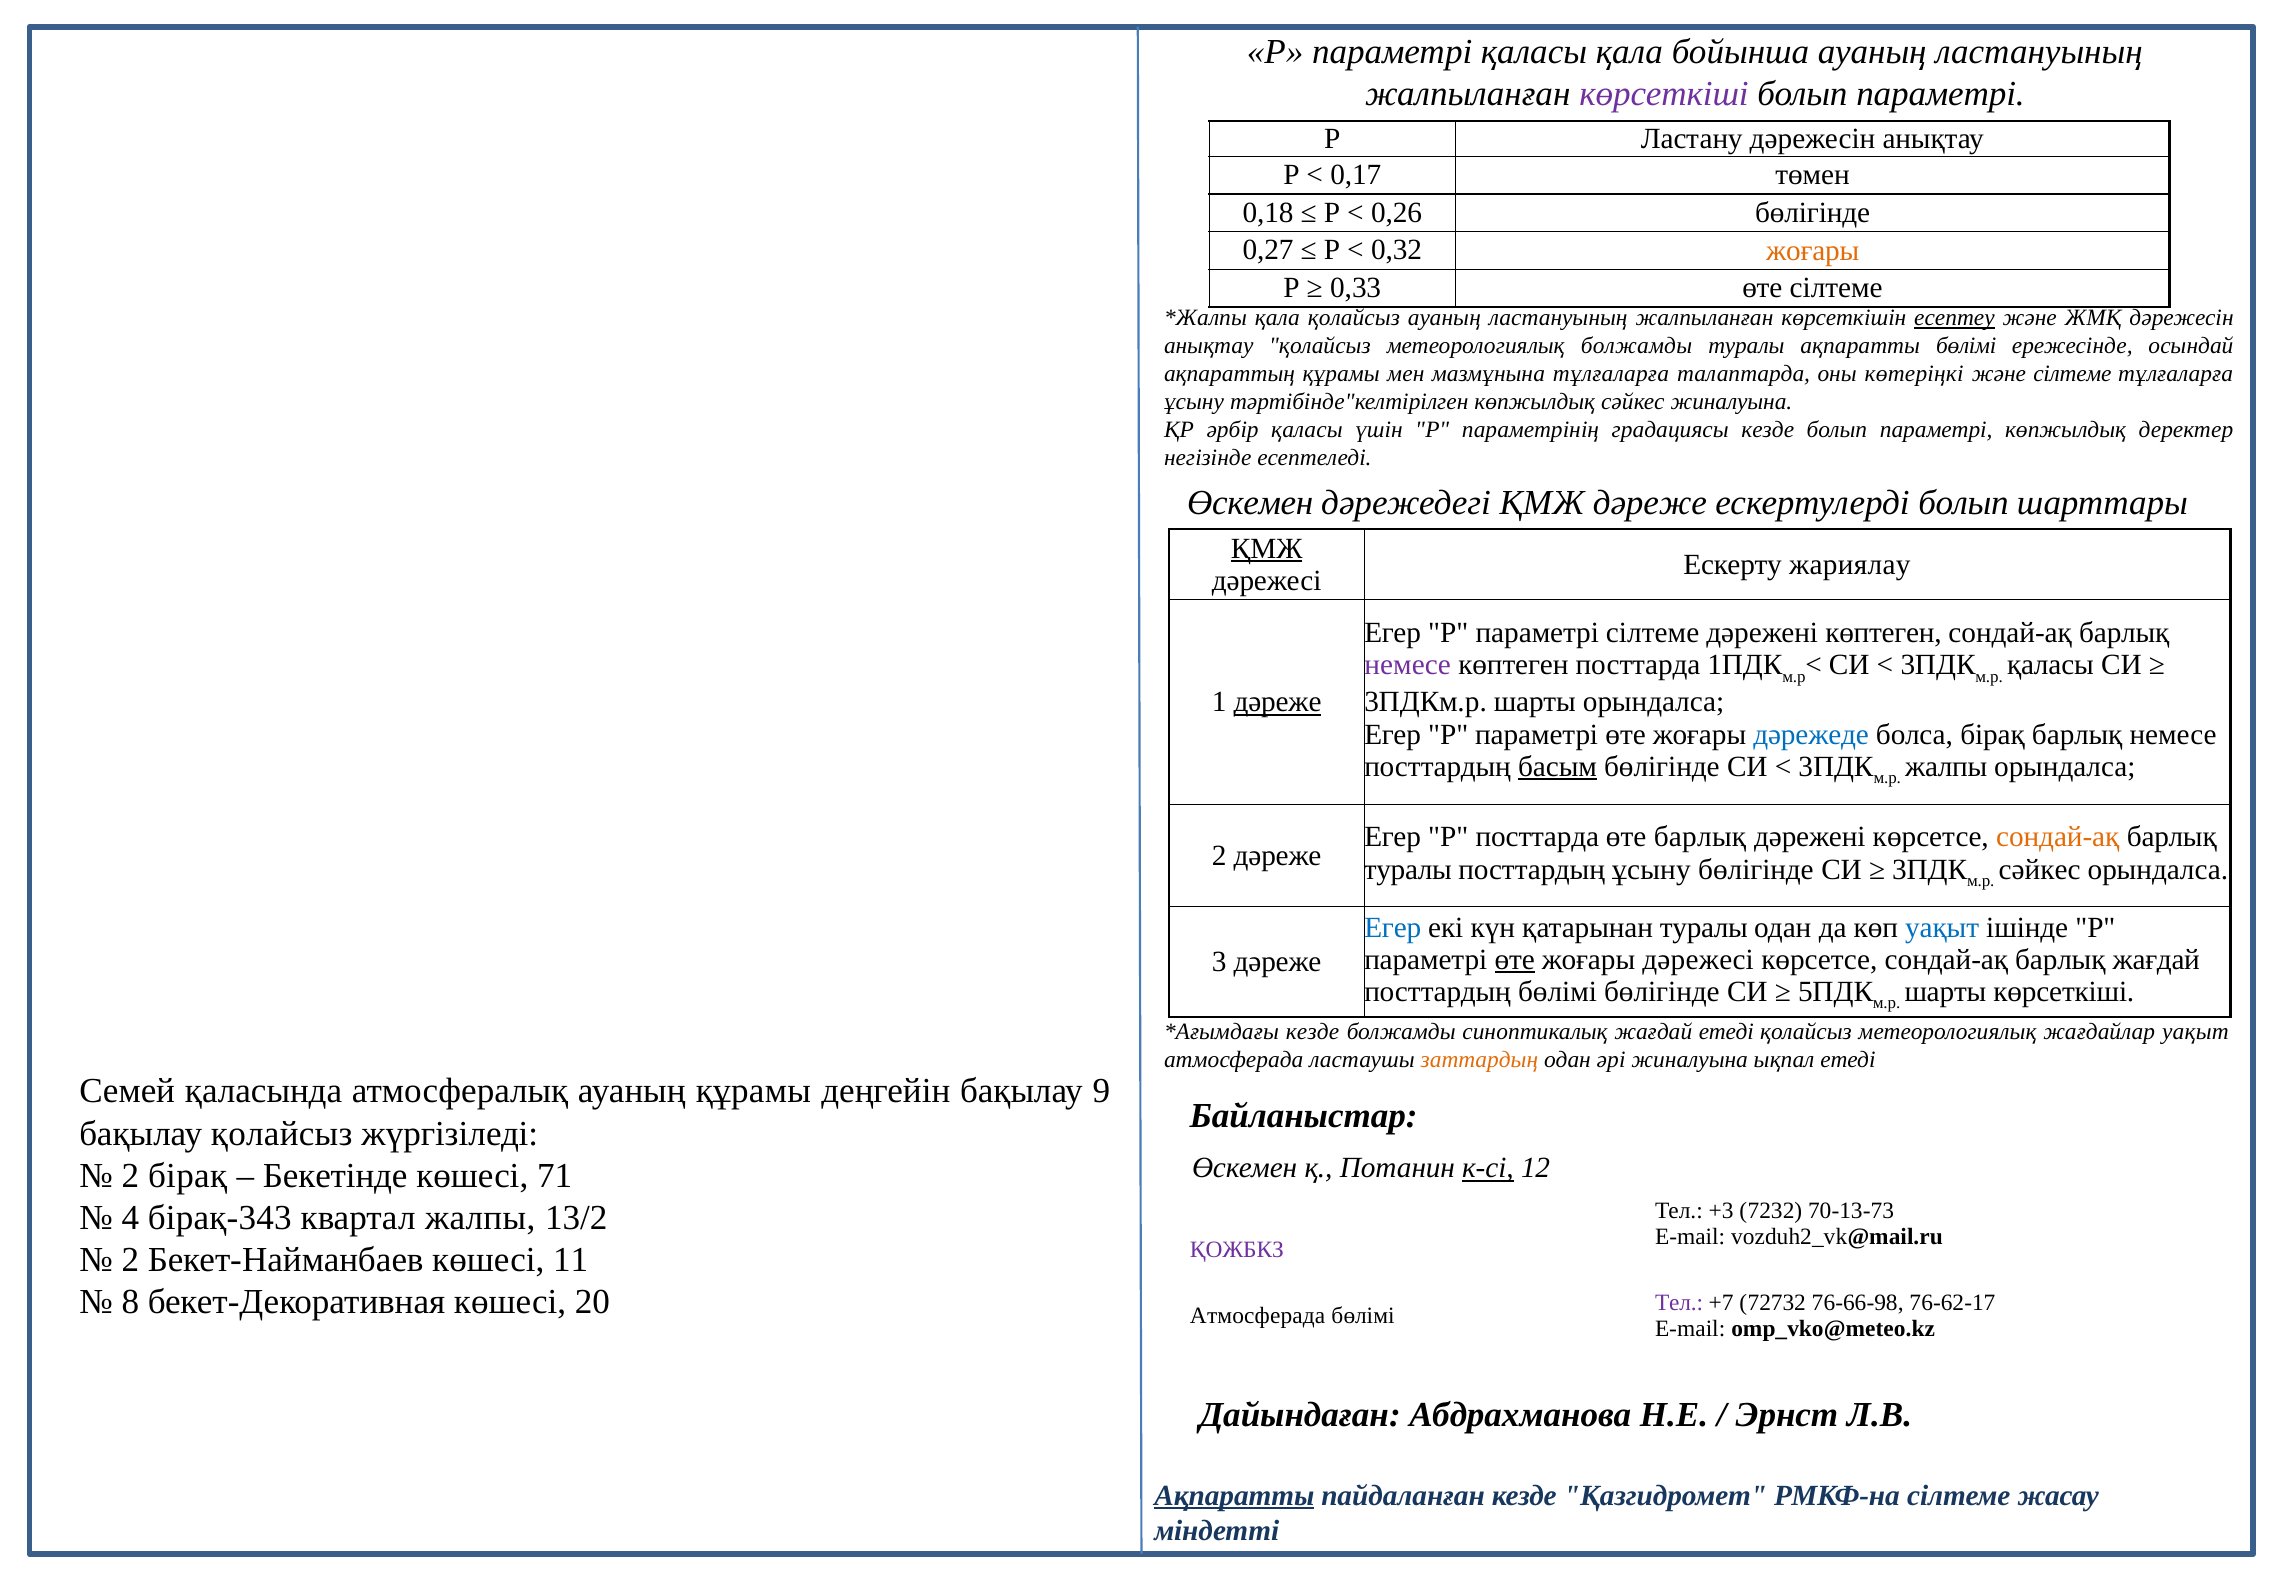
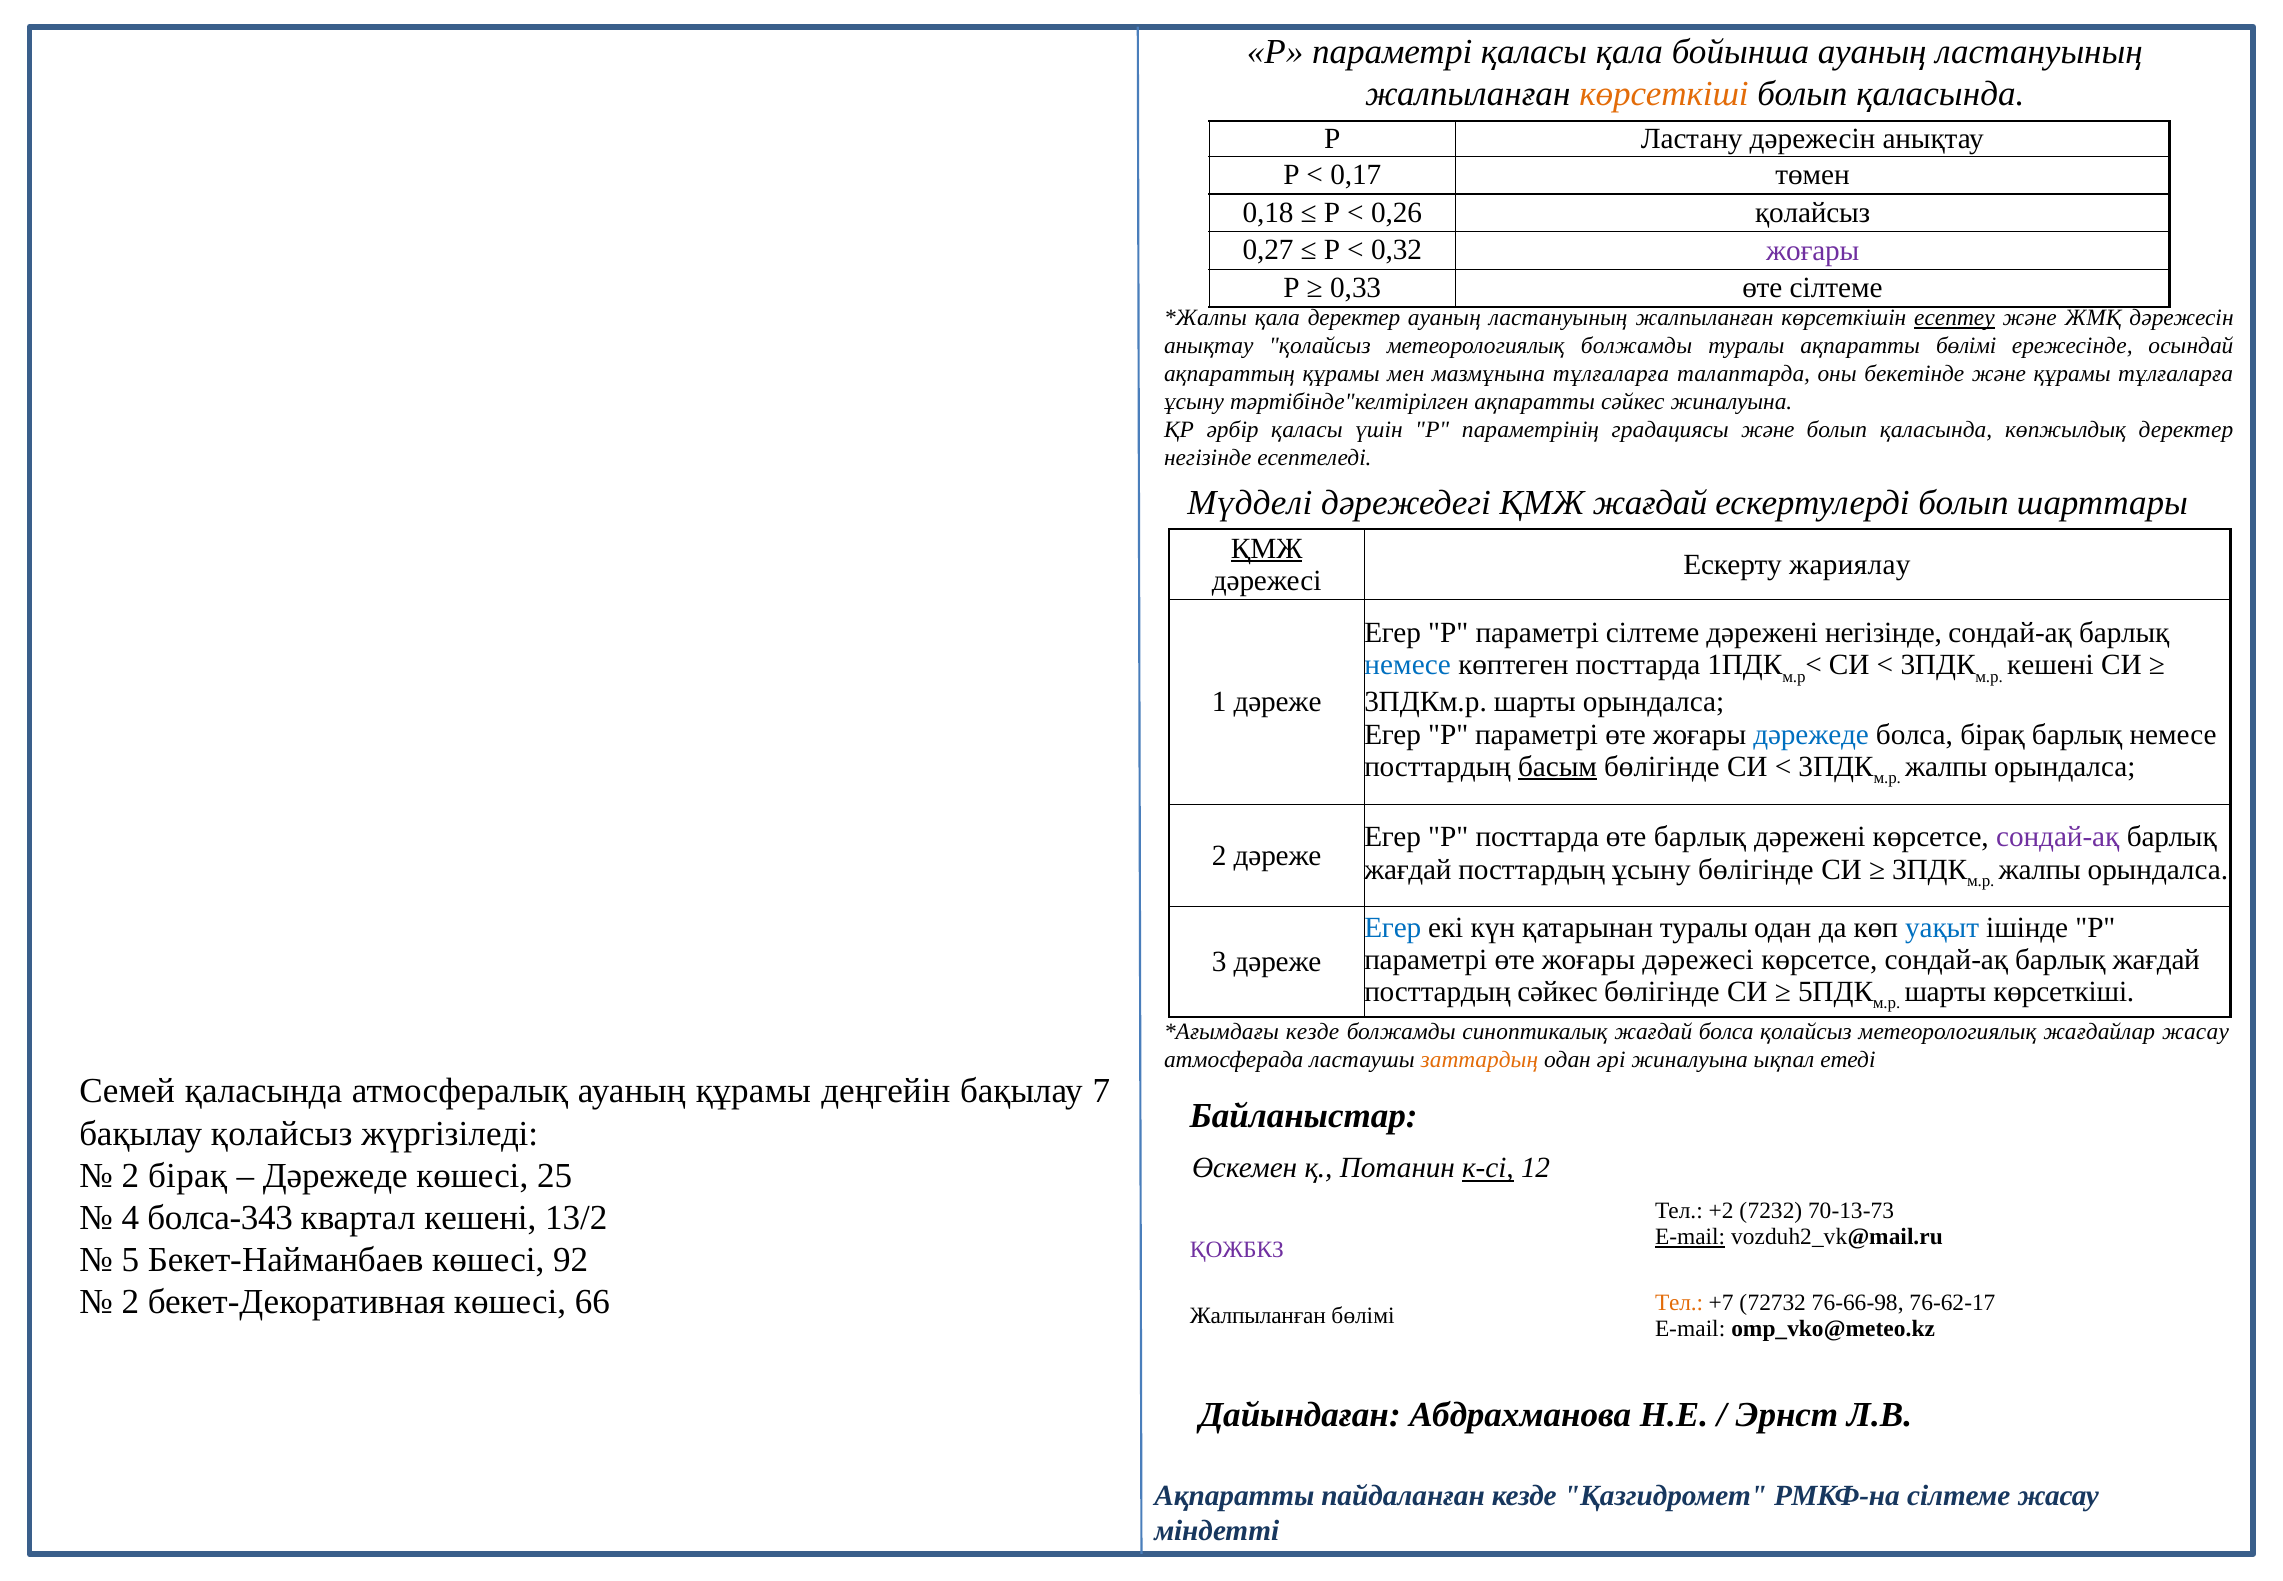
көрсеткіші colour: purple -> orange (1664, 94)
параметрі: параметрі -> қаласында (1940, 94)
0,26 бөлігінде: бөлігінде -> қолайсыз (1813, 213)
жоғары colour: orange -> purple (1813, 250)
қала қолайсыз: қолайсыз -> деректер (1354, 318)
көтеріңкі: көтеріңкі -> бекетінде (1914, 374)
және сілтеме: сілтеме -> құрамы (2072, 374)
тәртібінде"келтірілген көпжылдық: көпжылдық -> ақпаратты (1535, 402)
градациясы кезде: кезде -> және (1768, 430)
параметрі: параметрі -> қаласында (1936, 430)
Өскемен: Өскемен -> Мүдделі (1250, 502)
ҚМЖ дәреже: дәреже -> жағдай (1650, 502)
дәрежені көптеген: көптеген -> негізінде (1884, 633)
немесе colour: purple -> blue (1408, 665)
қаласы: қаласы -> кешені (2050, 665)
дәреже underline: present -> none (1278, 702)
сондай-ақ colour: orange -> purple (2058, 837)
туралы: туралы -> жағдай (1408, 869)
сәйкес: сәйкес -> жалпы (2040, 869)
өте underline: present -> none (1515, 959)
посттардың бөлімі: бөлімі -> сәйкес (1558, 992)
жағдай етеді: етеді -> болса (1726, 1032)
жағдайлар уақыт: уақыт -> жасау (2195, 1032)
9: 9 -> 7 (1101, 1091)
Бекетінде: Бекетінде -> Дәрежеде (335, 1175)
71: 71 -> 25 (555, 1175)
+3: +3 -> +2 (1721, 1211)
бірақ-343: бірақ-343 -> болса-343 (220, 1217)
квартал жалпы: жалпы -> кешені (480, 1217)
E-mail underline: none -> present (1690, 1237)
2: 2 -> 5 (130, 1260)
11: 11 -> 92 (571, 1260)
8: 8 -> 2 (130, 1302)
20: 20 -> 66 (592, 1302)
Тел colour: purple -> orange (1679, 1302)
Атмосферада: Атмосферада -> Жалпыланған (1258, 1315)
Ақпаратты underline: present -> none (1234, 1495)
